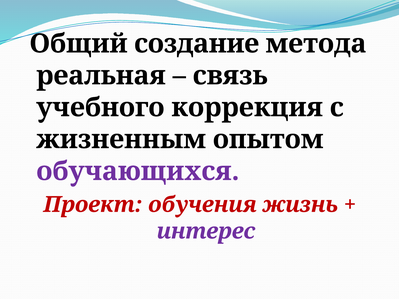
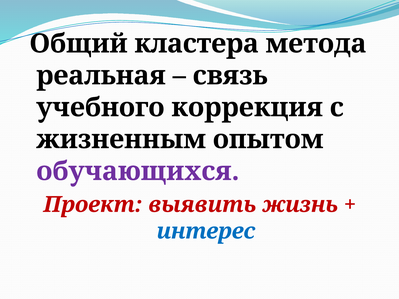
создание: создание -> кластера (197, 44)
обучения: обучения -> выявить (202, 205)
интерес colour: purple -> blue (206, 231)
